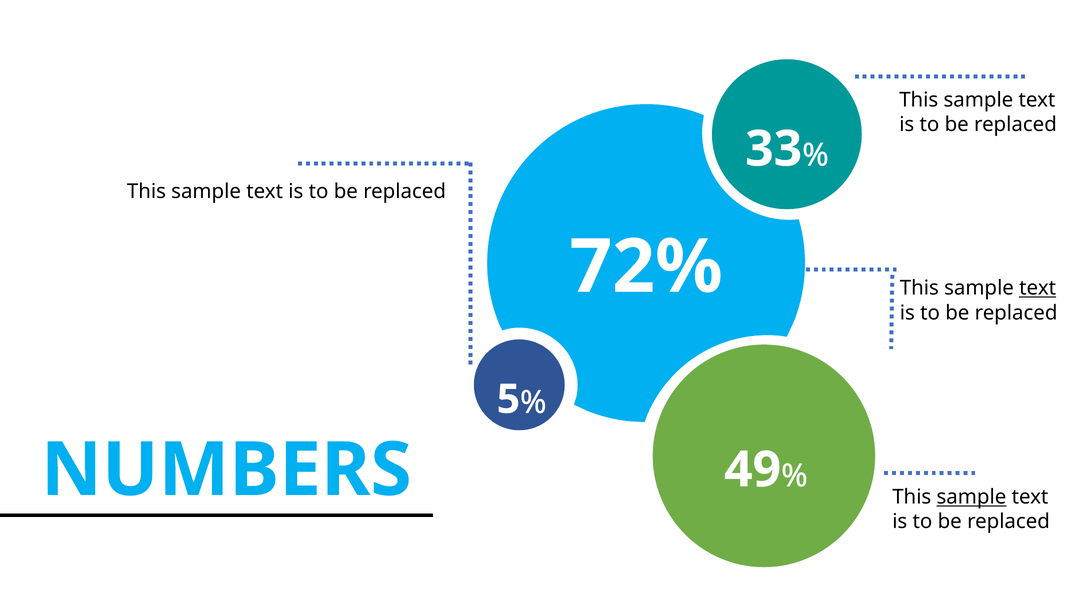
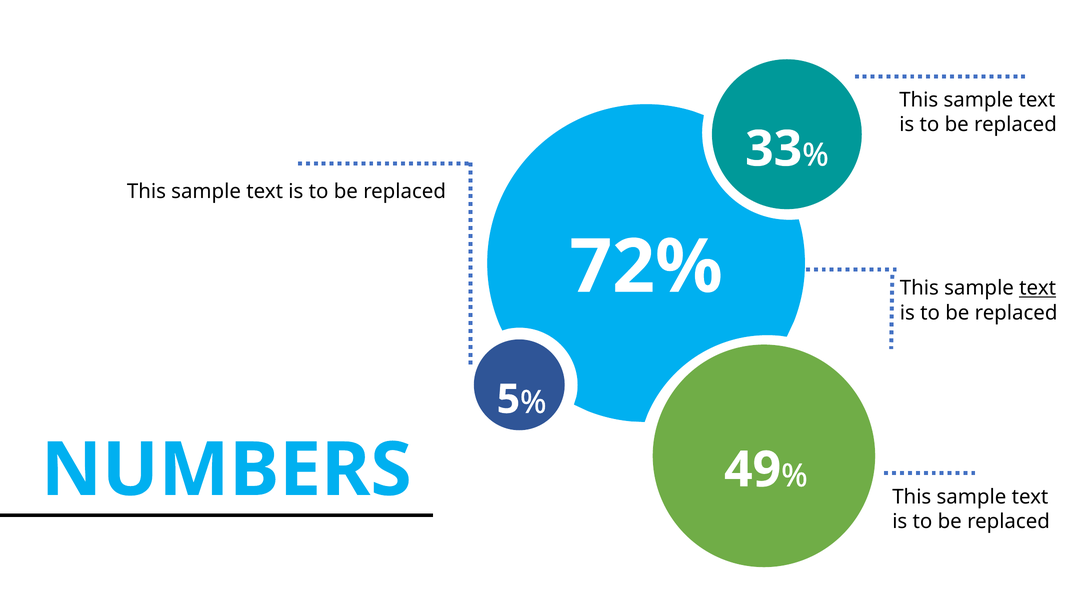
sample underline: present -> none (971, 497)
